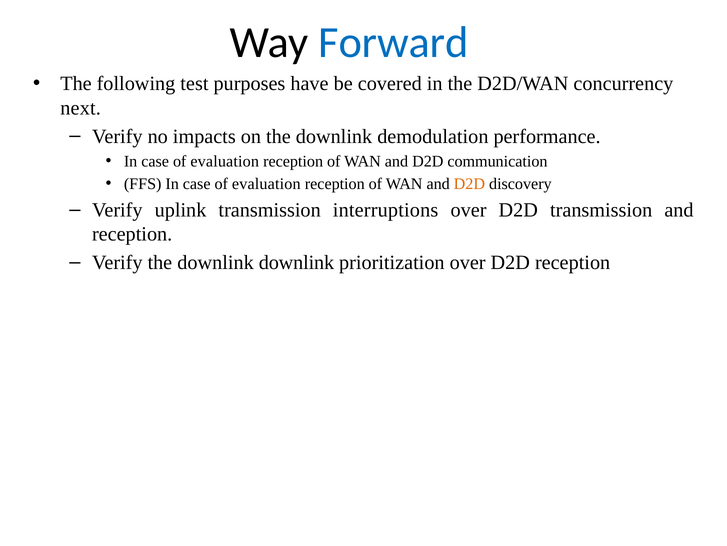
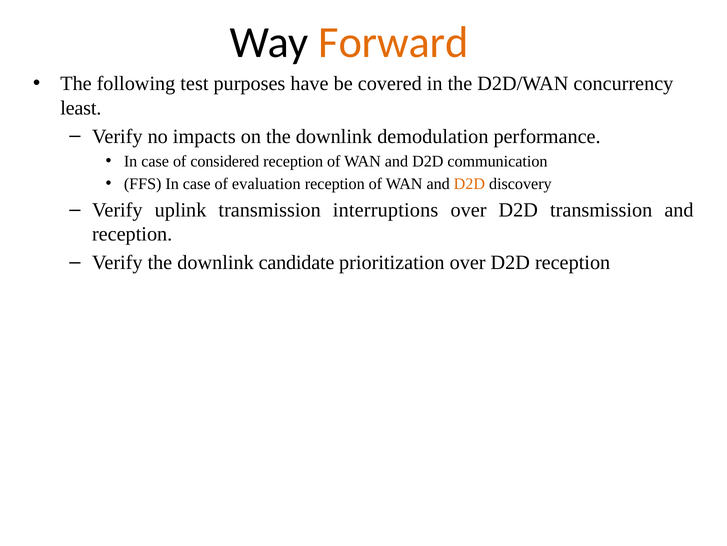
Forward colour: blue -> orange (393, 42)
next: next -> least (81, 108)
evaluation: evaluation -> considered (225, 161)
downlink downlink: downlink -> candidate (297, 262)
